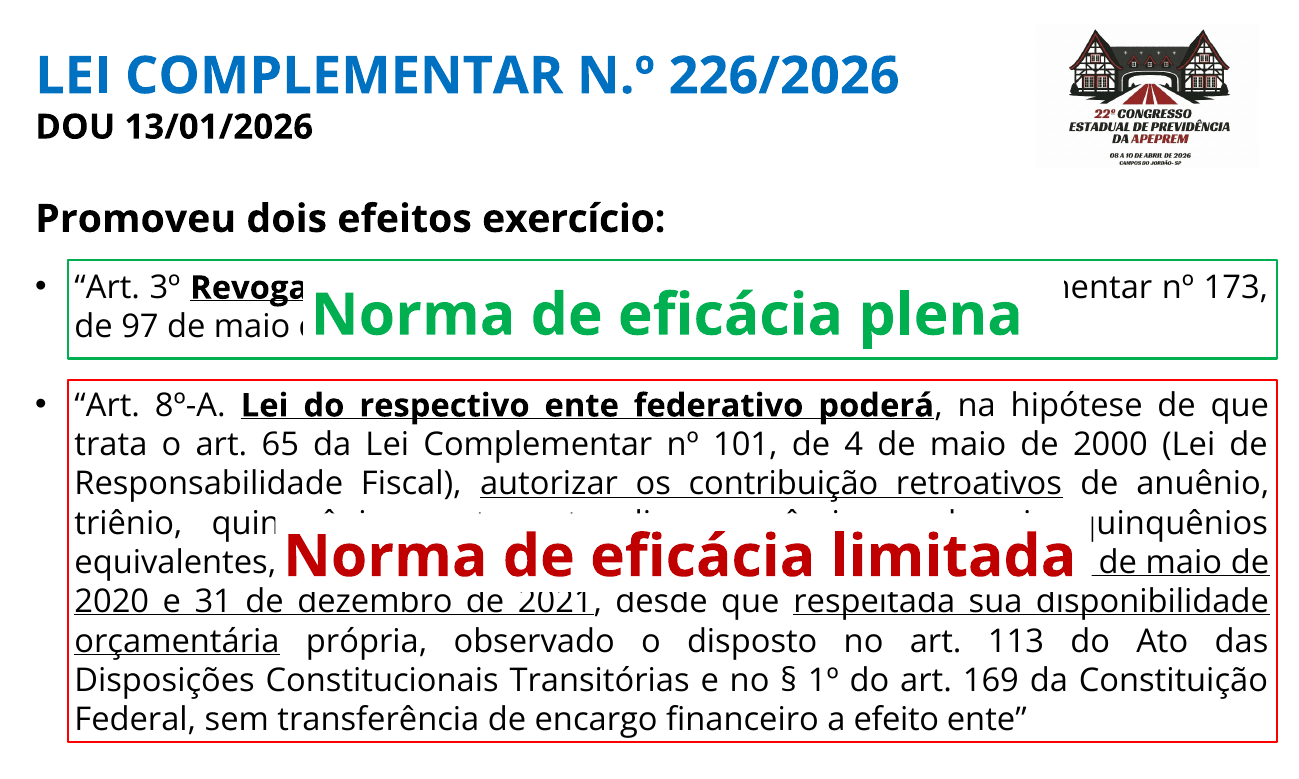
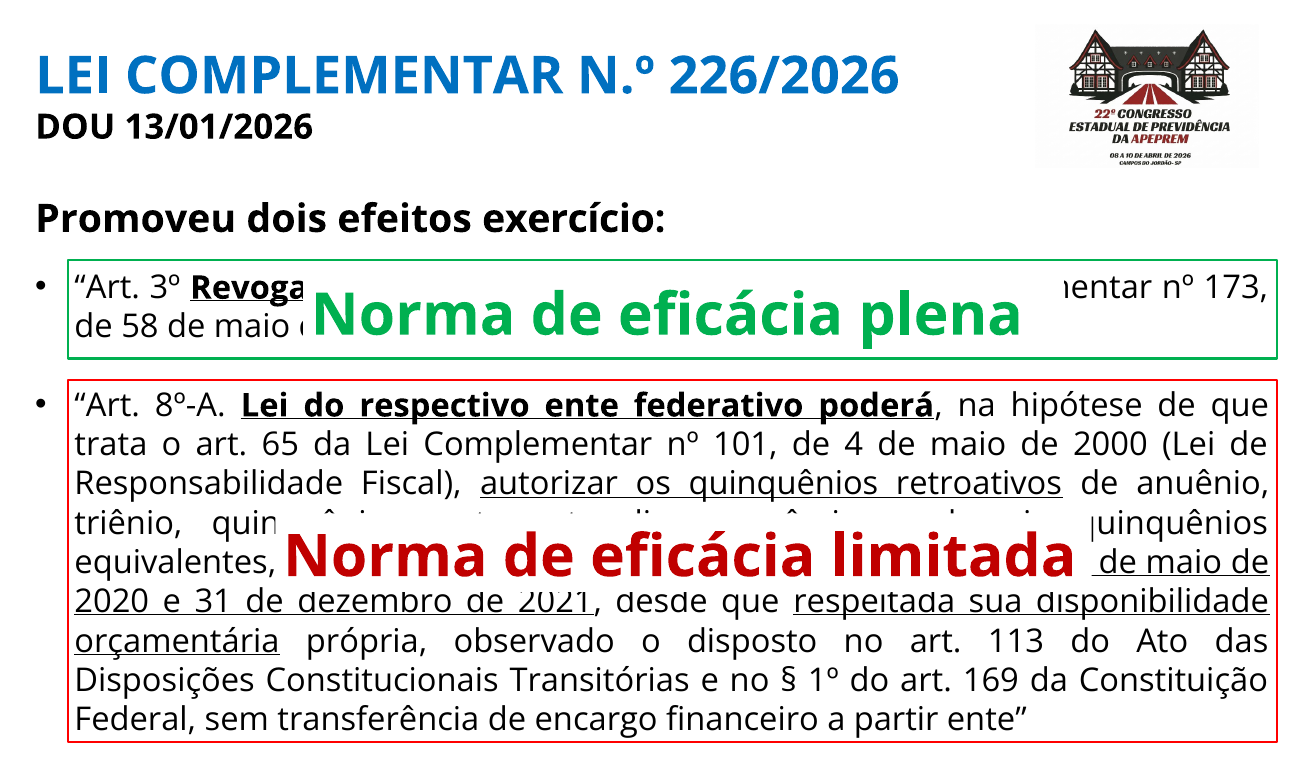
97: 97 -> 58 (140, 327)
os contribuição: contribuição -> quinquênios (783, 484)
efeito: efeito -> partir (896, 720)
